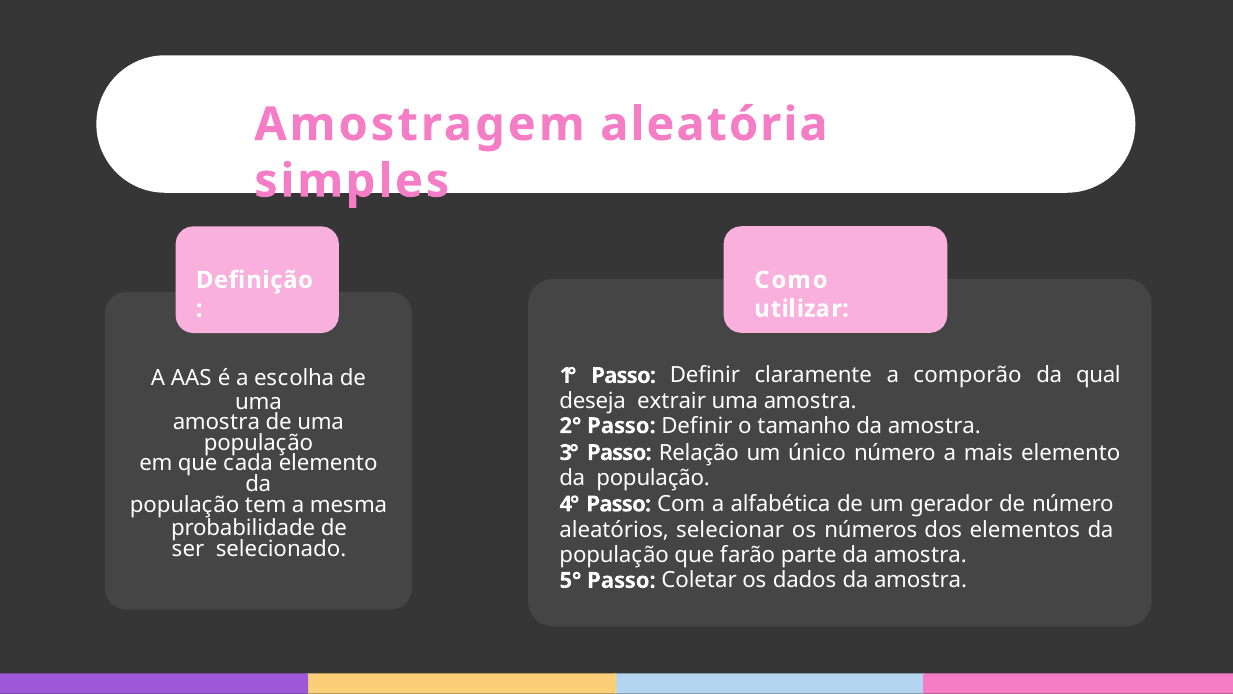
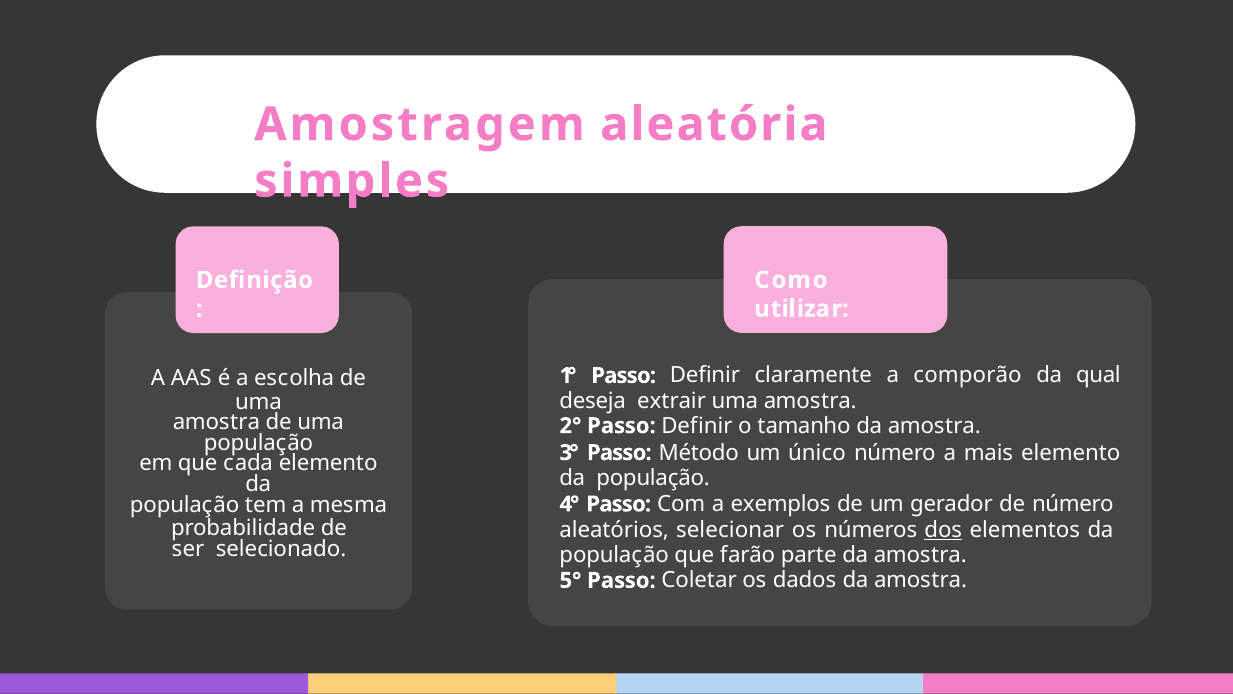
Relação: Relação -> Método (699, 452)
alfabética: alfabética -> exemplos (780, 504)
dos underline: none -> present (943, 529)
